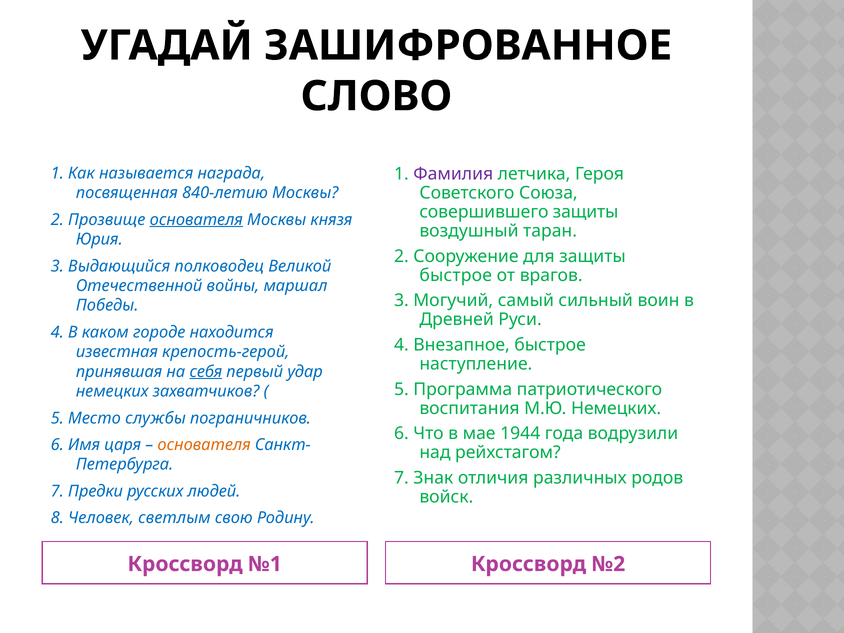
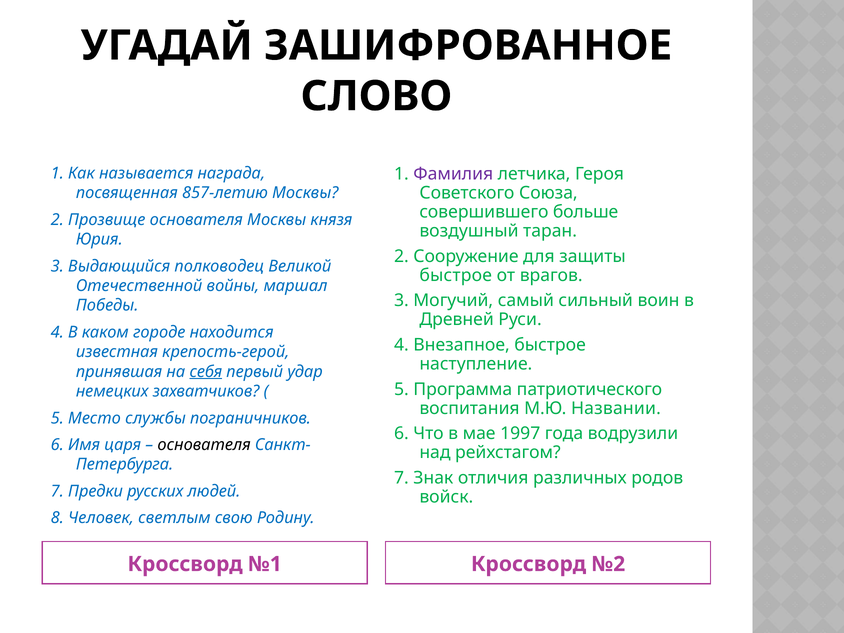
840-летию: 840-летию -> 857-летию (225, 193)
совершившего защиты: защиты -> больше (586, 212)
основателя underline: present -> none (196, 220)
М.Ю Немецких: Немецких -> Названии (616, 408)
1944: 1944 -> 1997 (520, 434)
основателя colour: orange -> black (204, 445)
